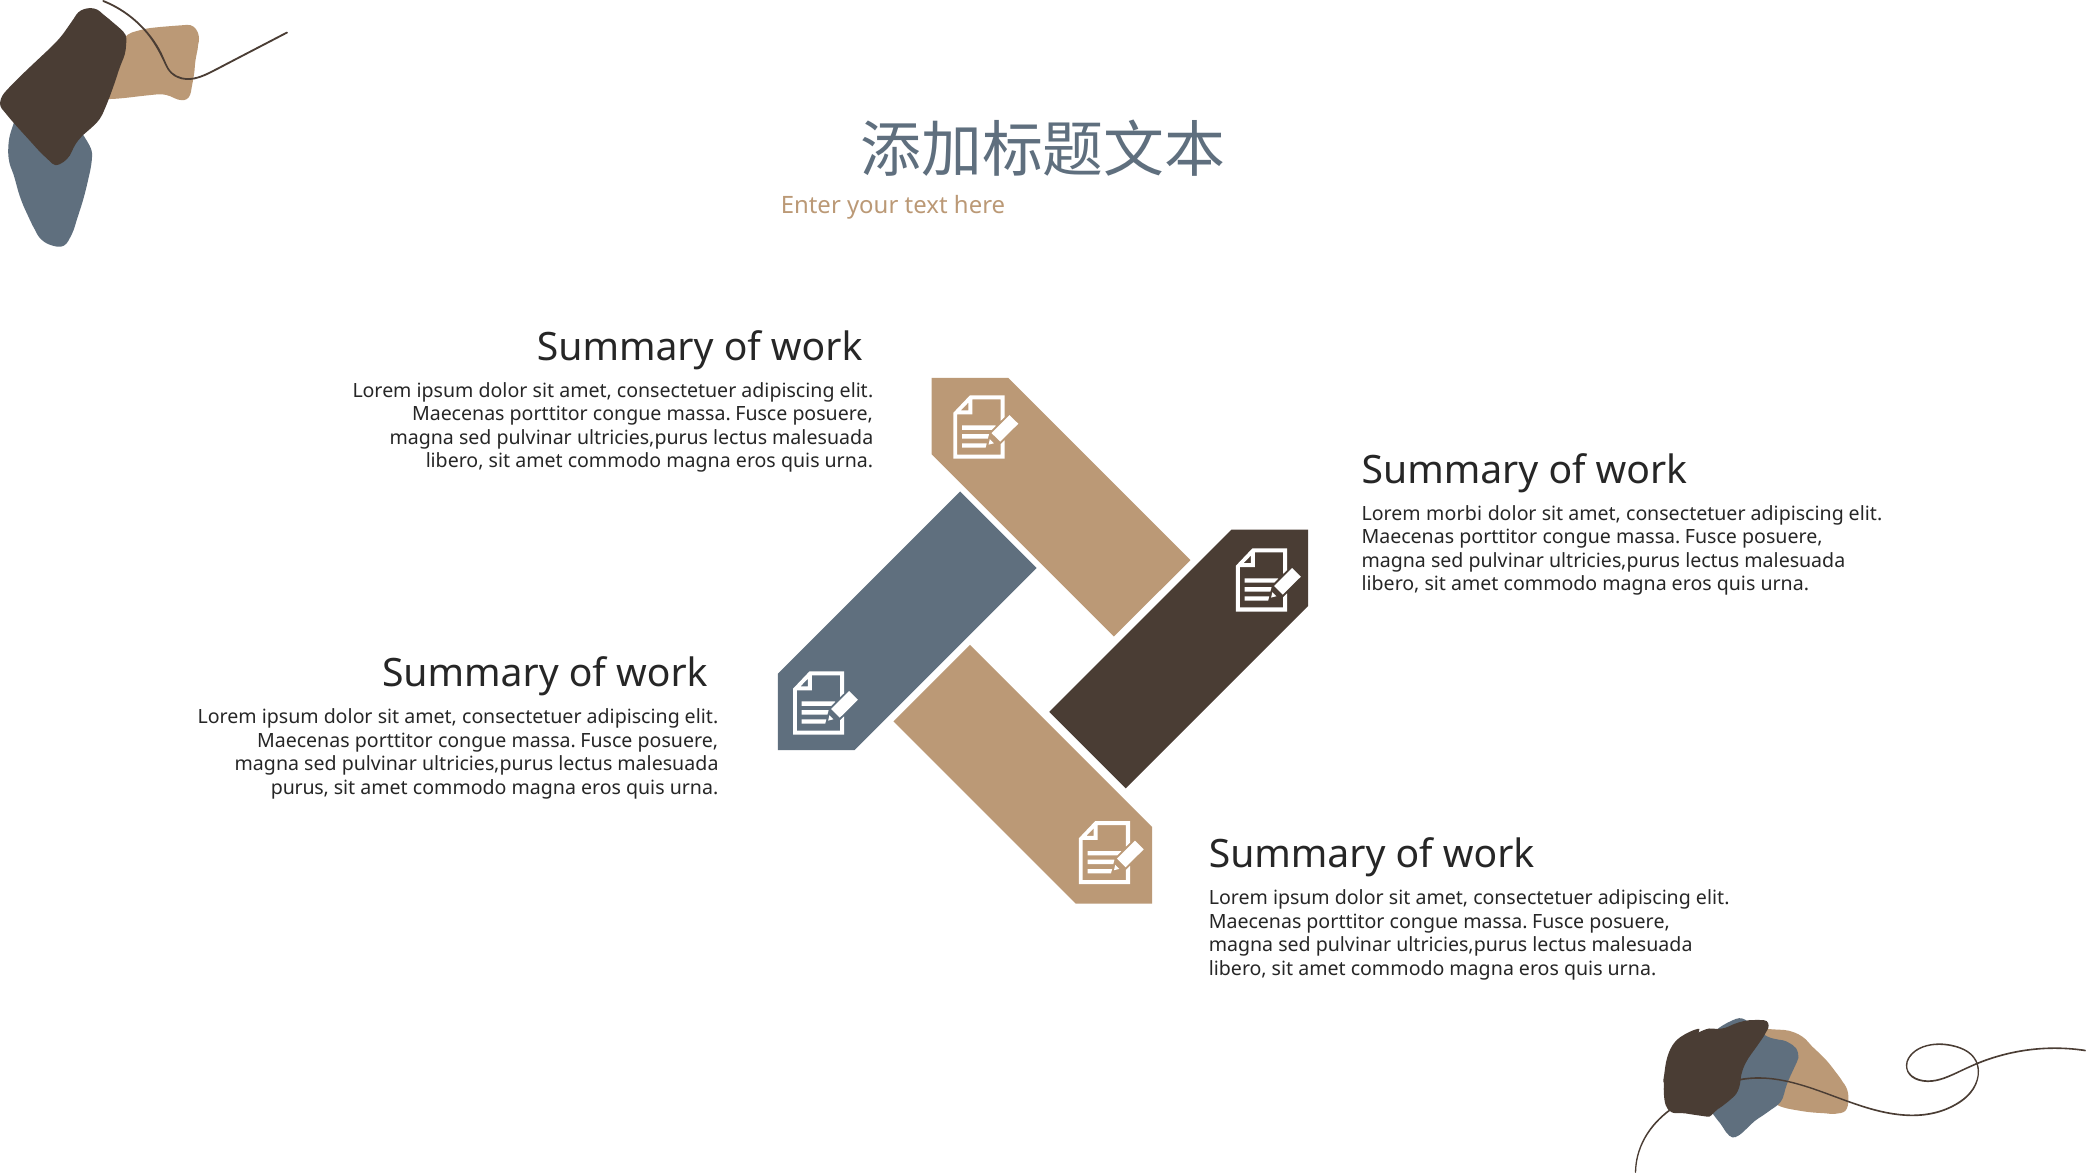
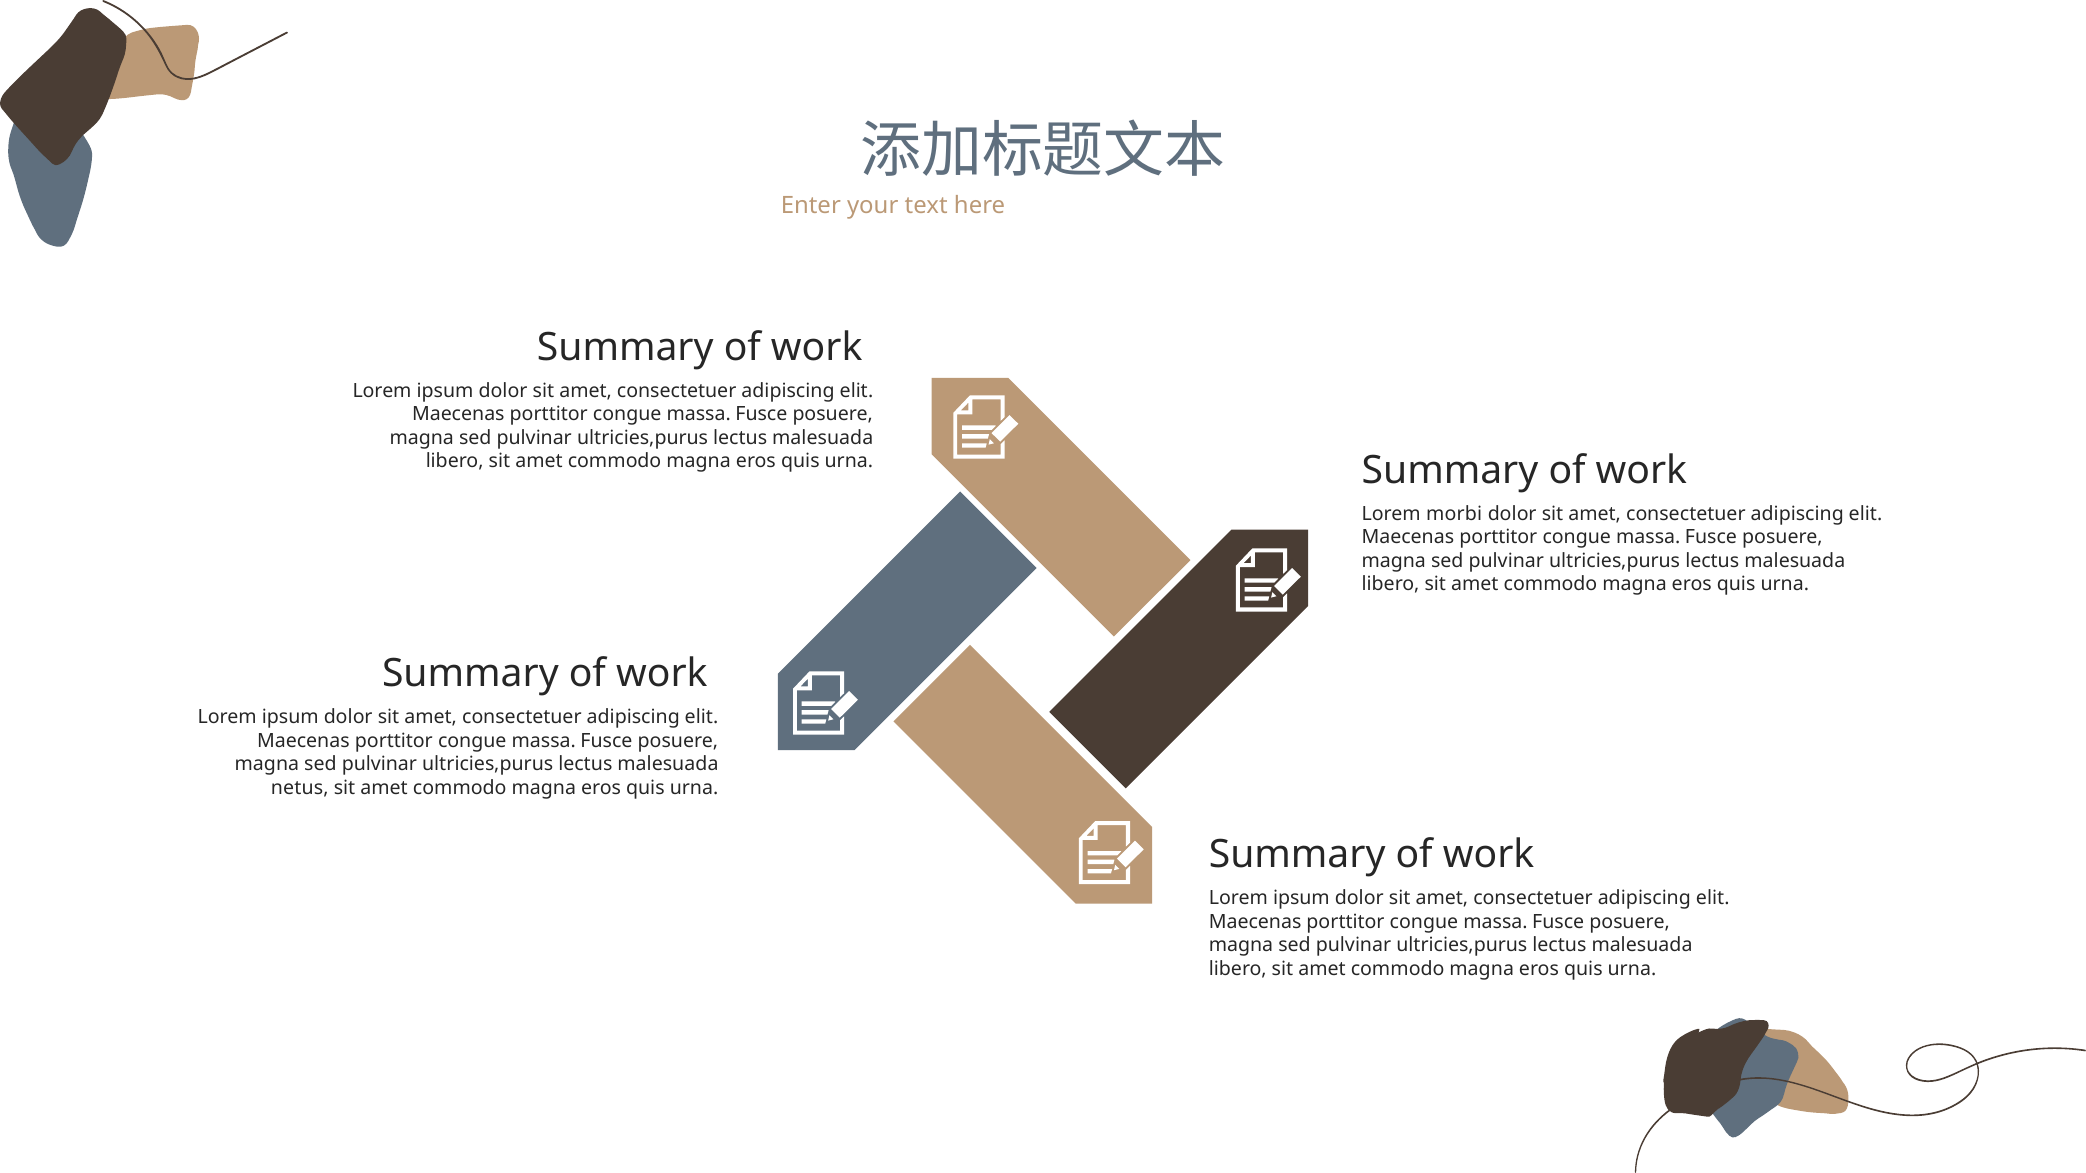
purus: purus -> netus (300, 788)
